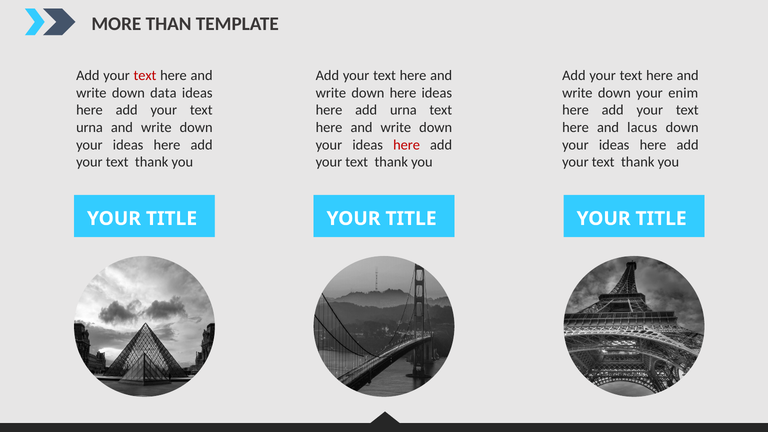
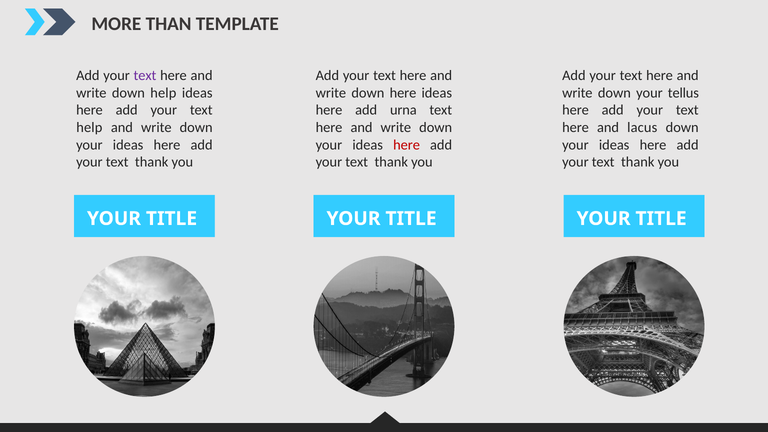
text colour: red -> purple (145, 76)
down data: data -> help (163, 93)
enim: enim -> tellus (683, 93)
urna: urna -> help (89, 128)
